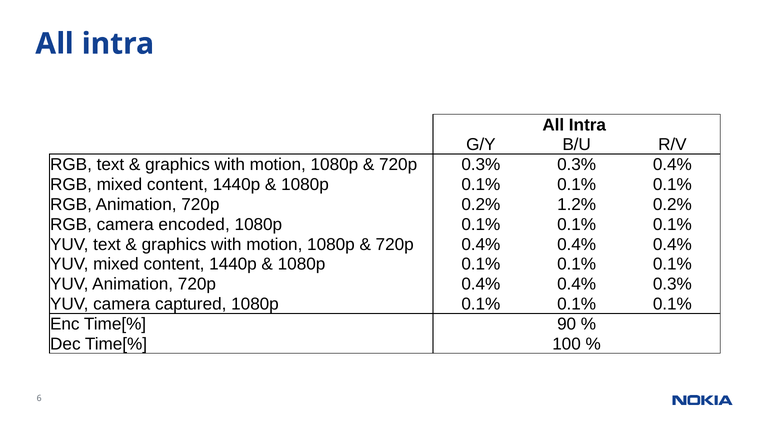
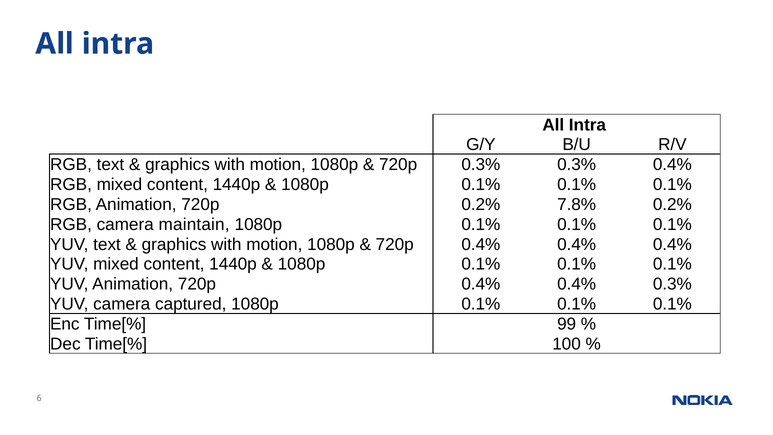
1.2%: 1.2% -> 7.8% (577, 204)
encoded: encoded -> maintain (194, 224)
90: 90 -> 99 (567, 324)
